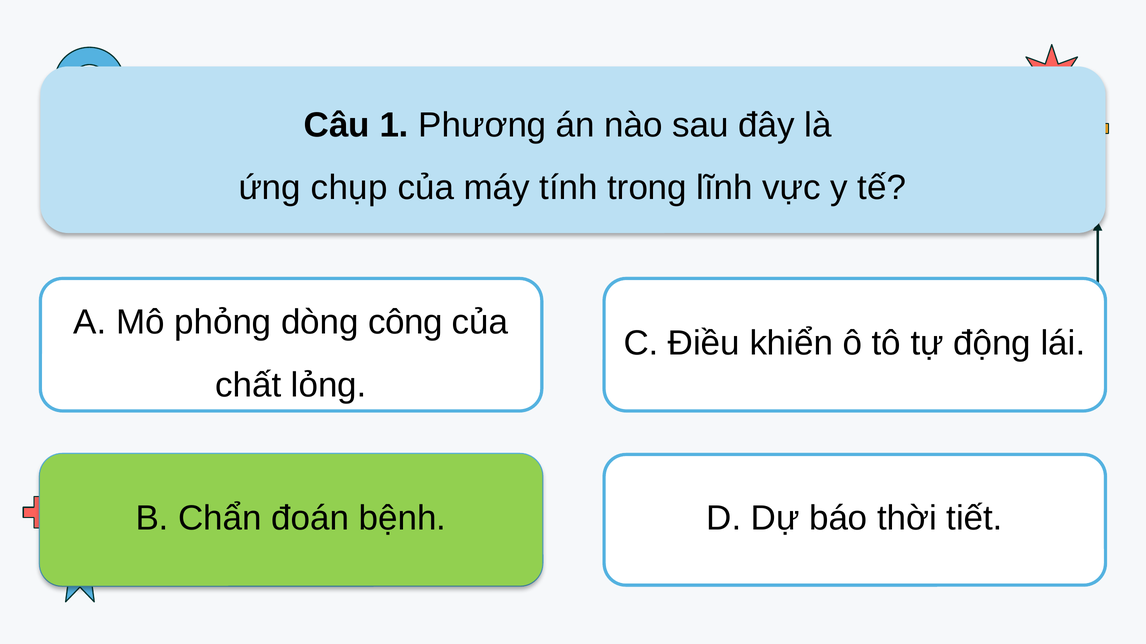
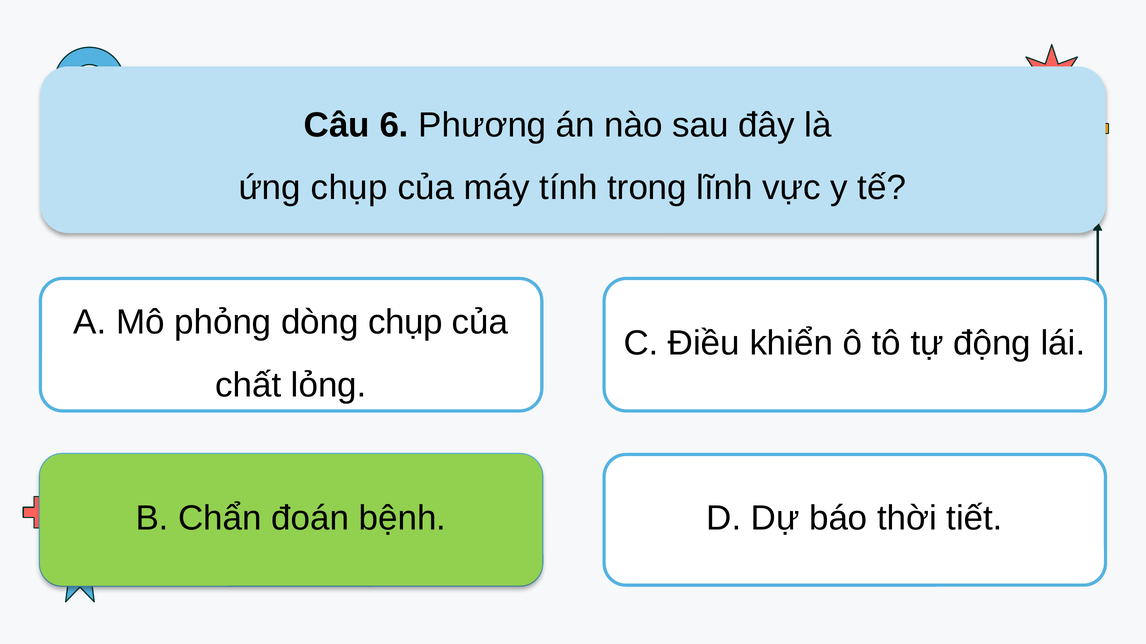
1: 1 -> 6 (394, 125)
dòng công: công -> chụp (405, 323)
